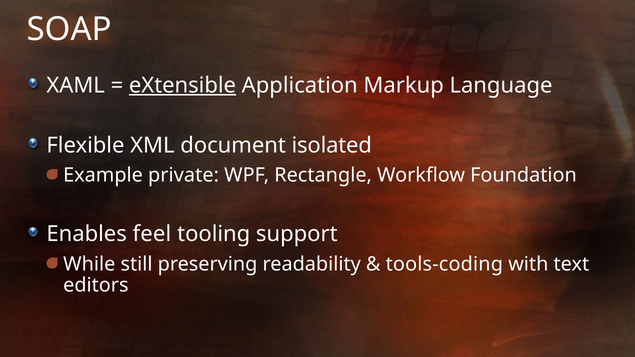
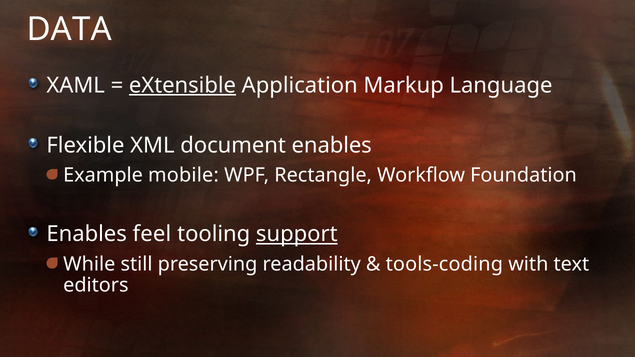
SOAP: SOAP -> DATA (69, 30)
document isolated: isolated -> enables (332, 146)
private: private -> mobile (183, 175)
support underline: none -> present (297, 234)
